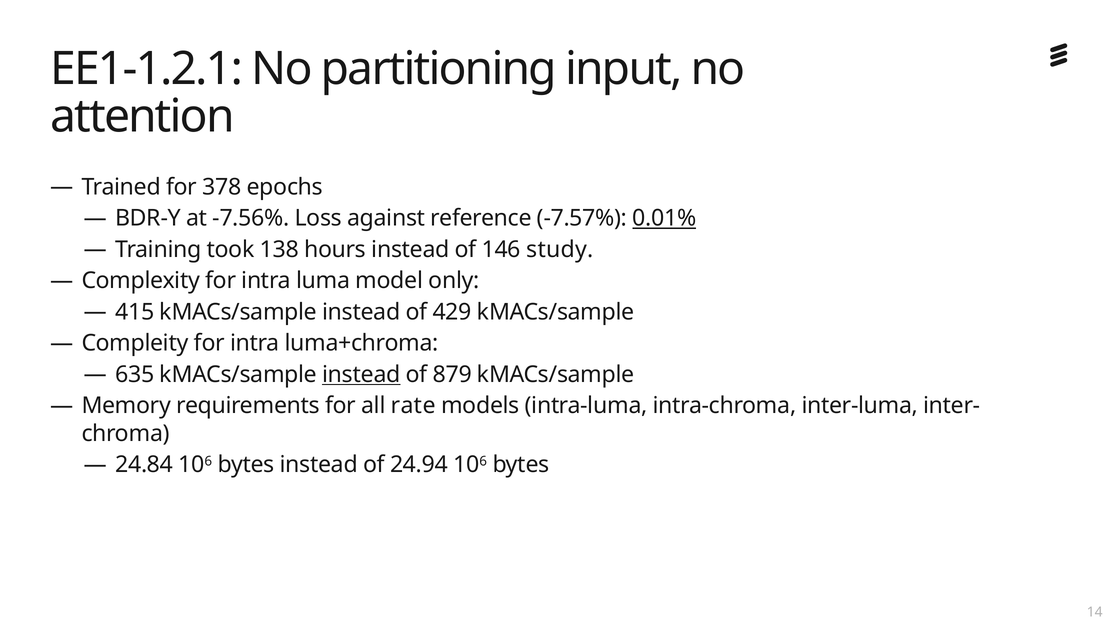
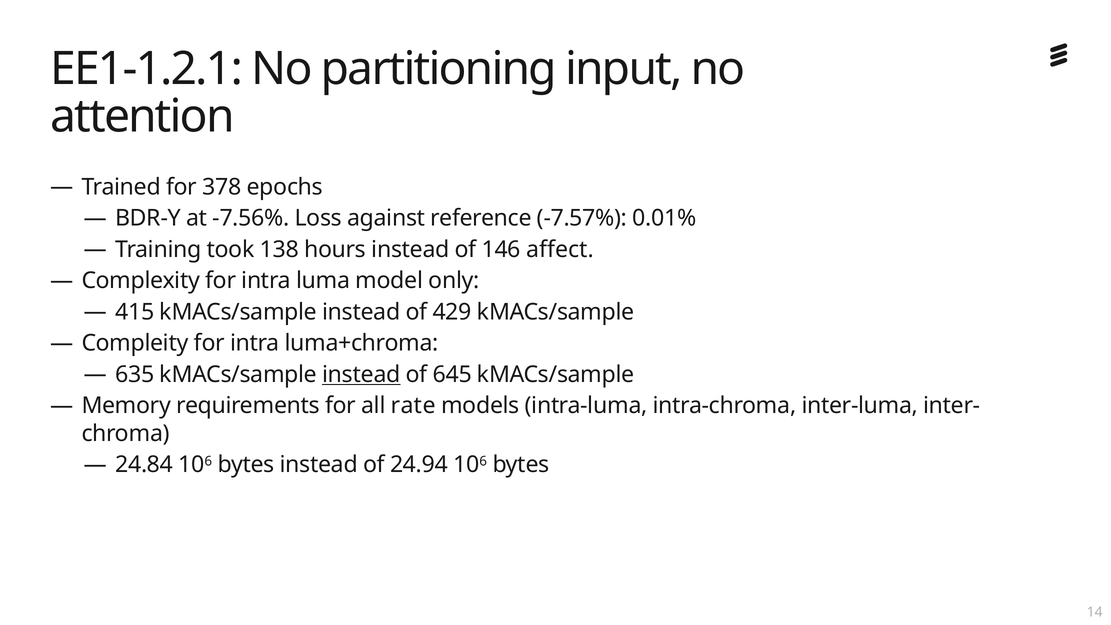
0.01% underline: present -> none (664, 218)
study: study -> affect (560, 249)
879: 879 -> 645 (452, 374)
